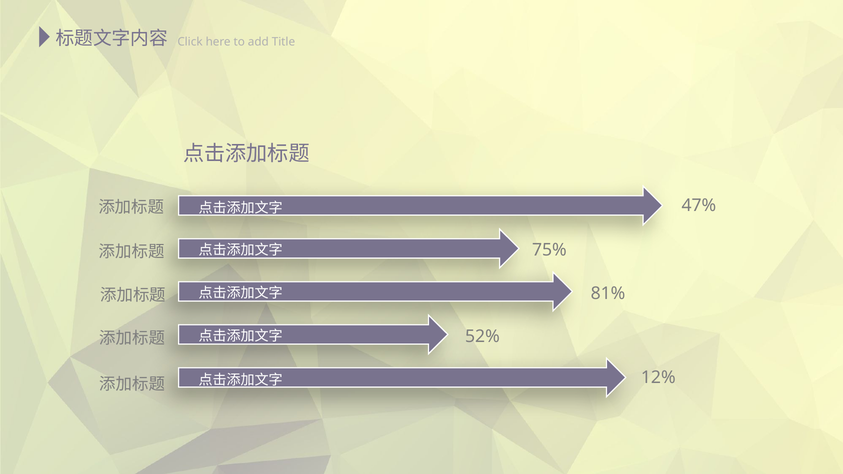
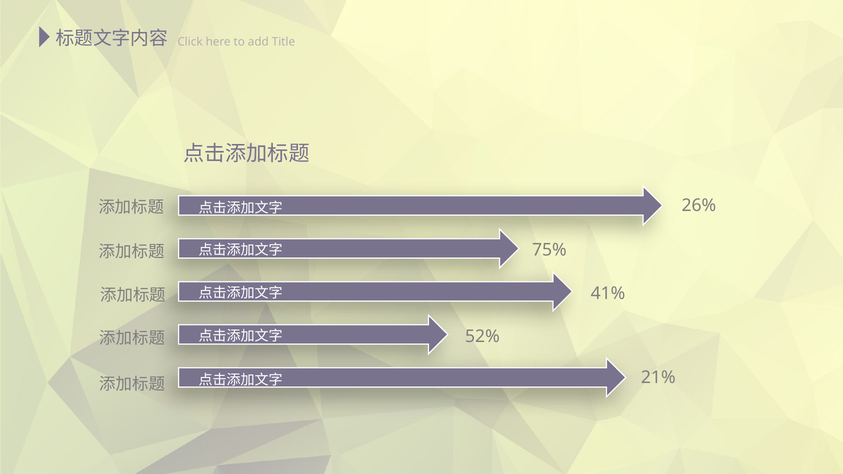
47%: 47% -> 26% (699, 206)
81%: 81% -> 41% (608, 294)
12%: 12% -> 21% (658, 378)
